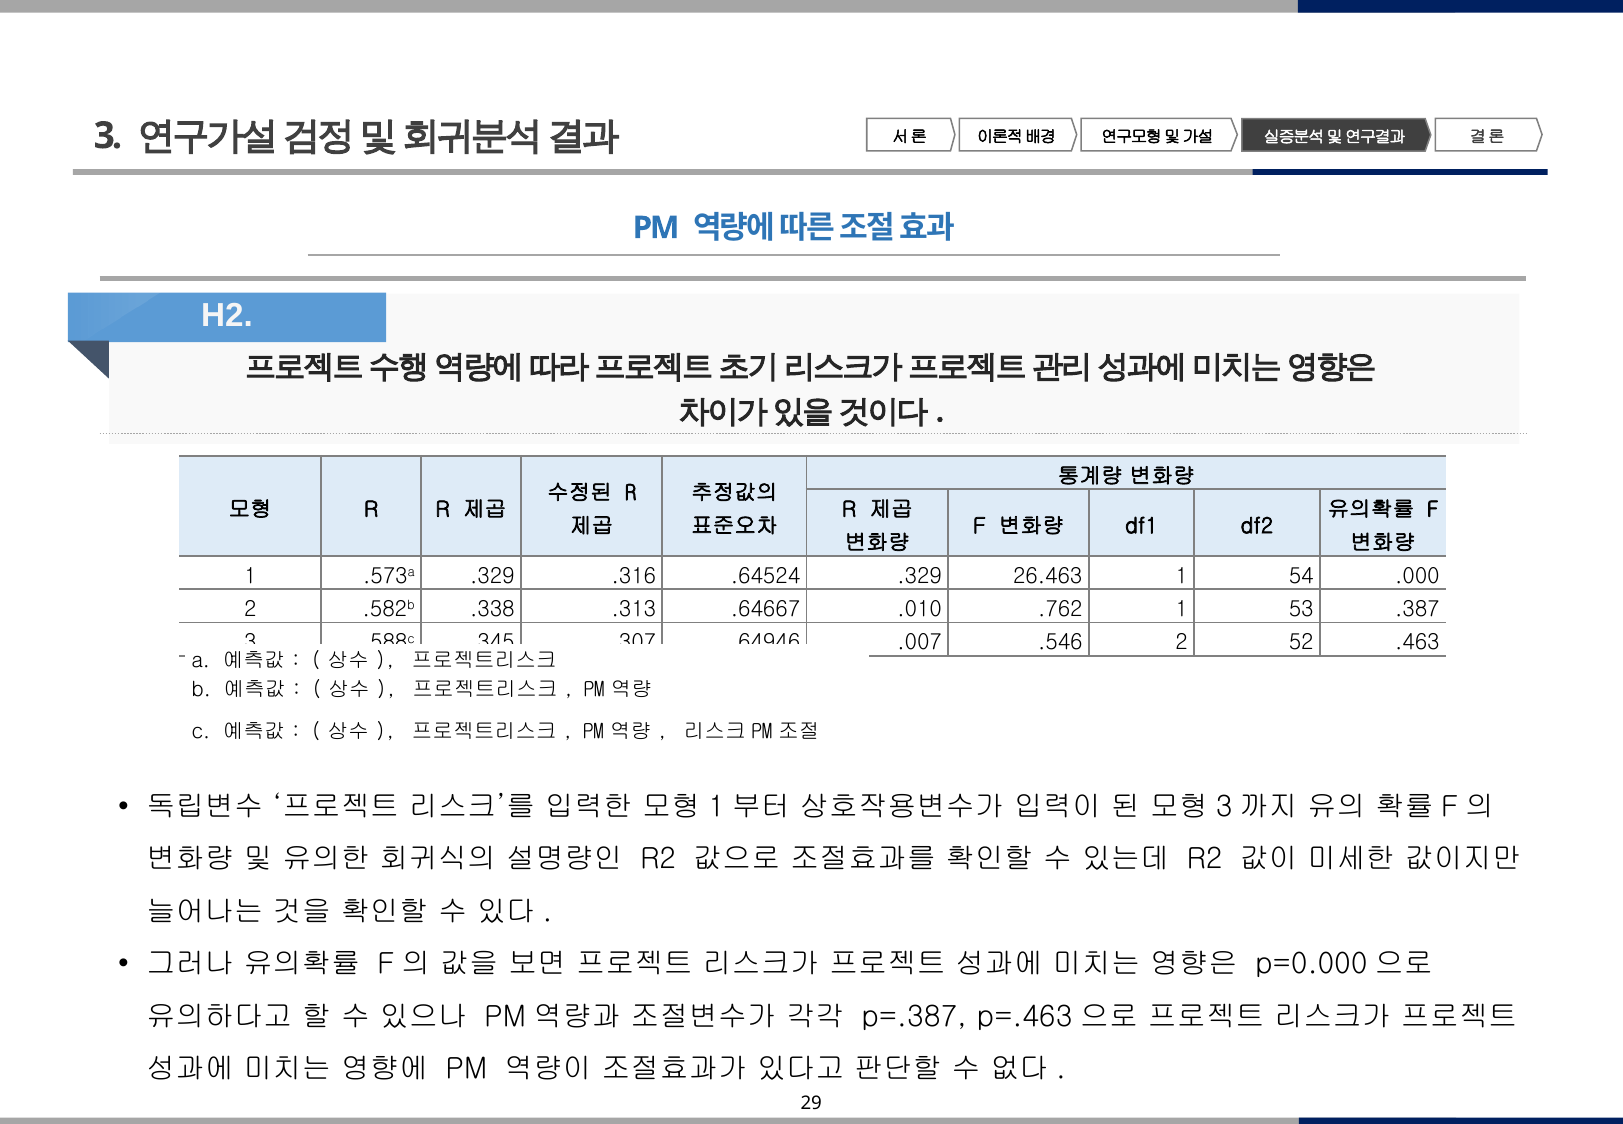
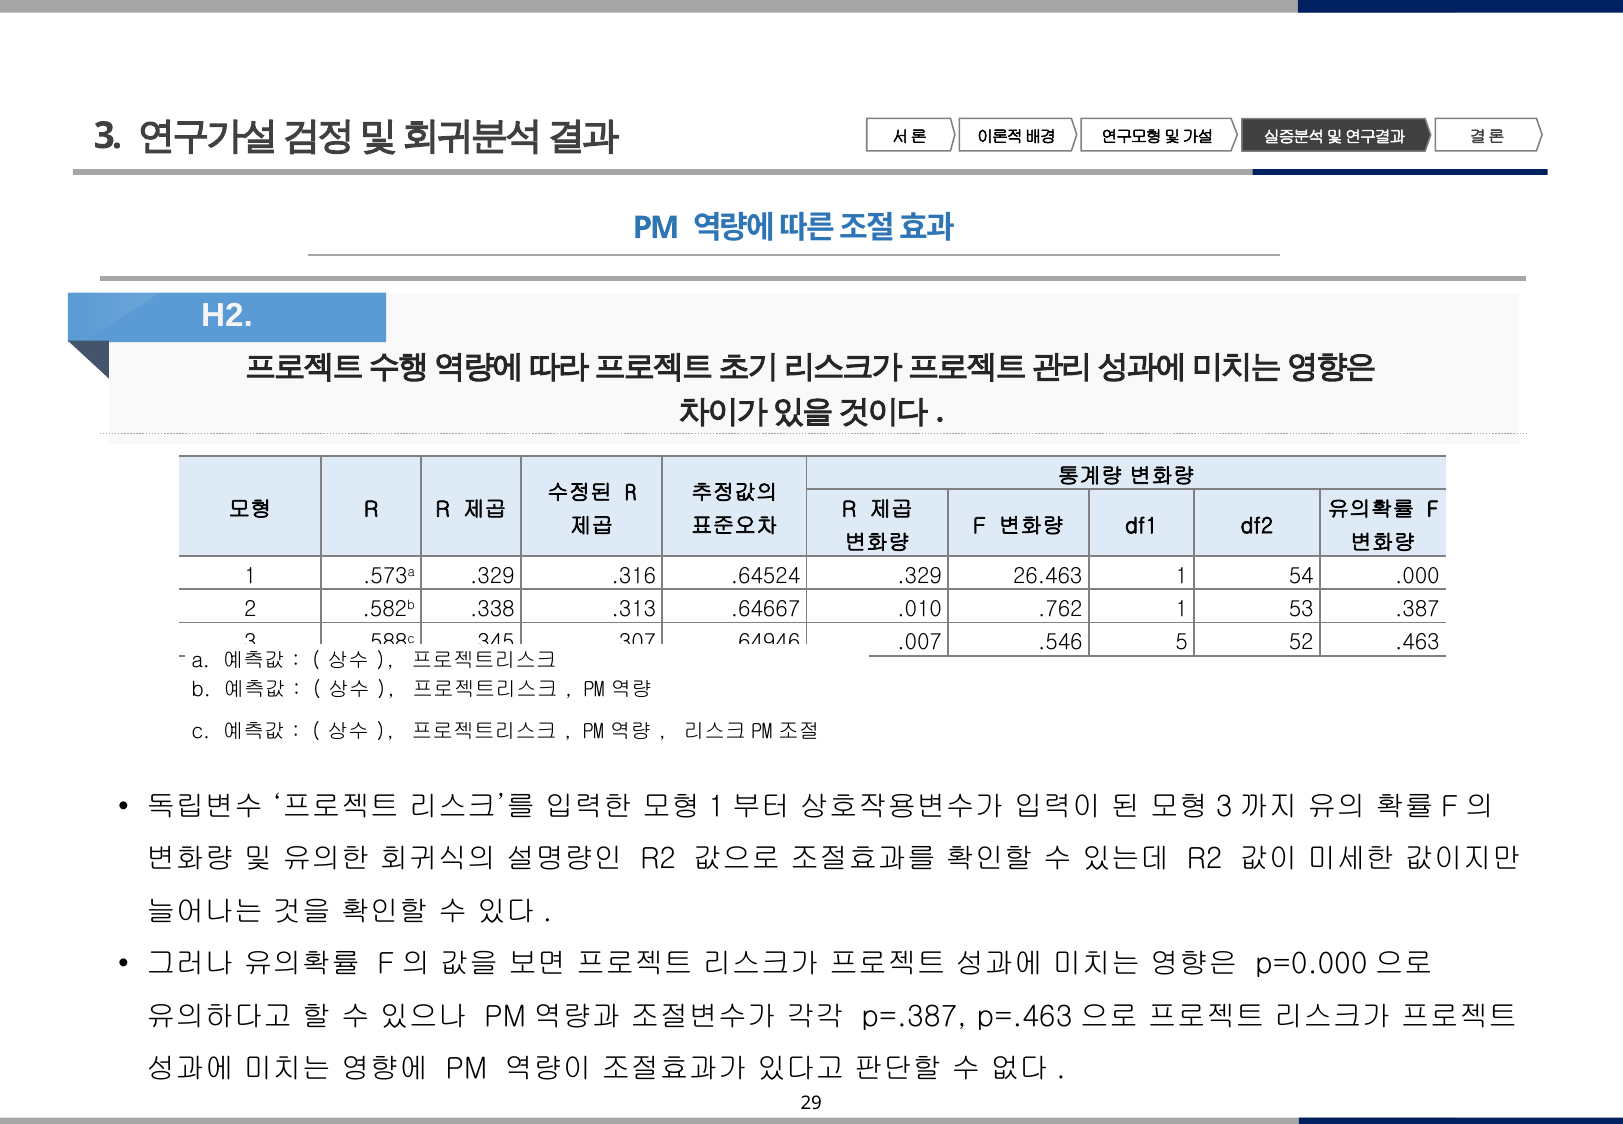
.546 2: 2 -> 5 (1182, 642)
